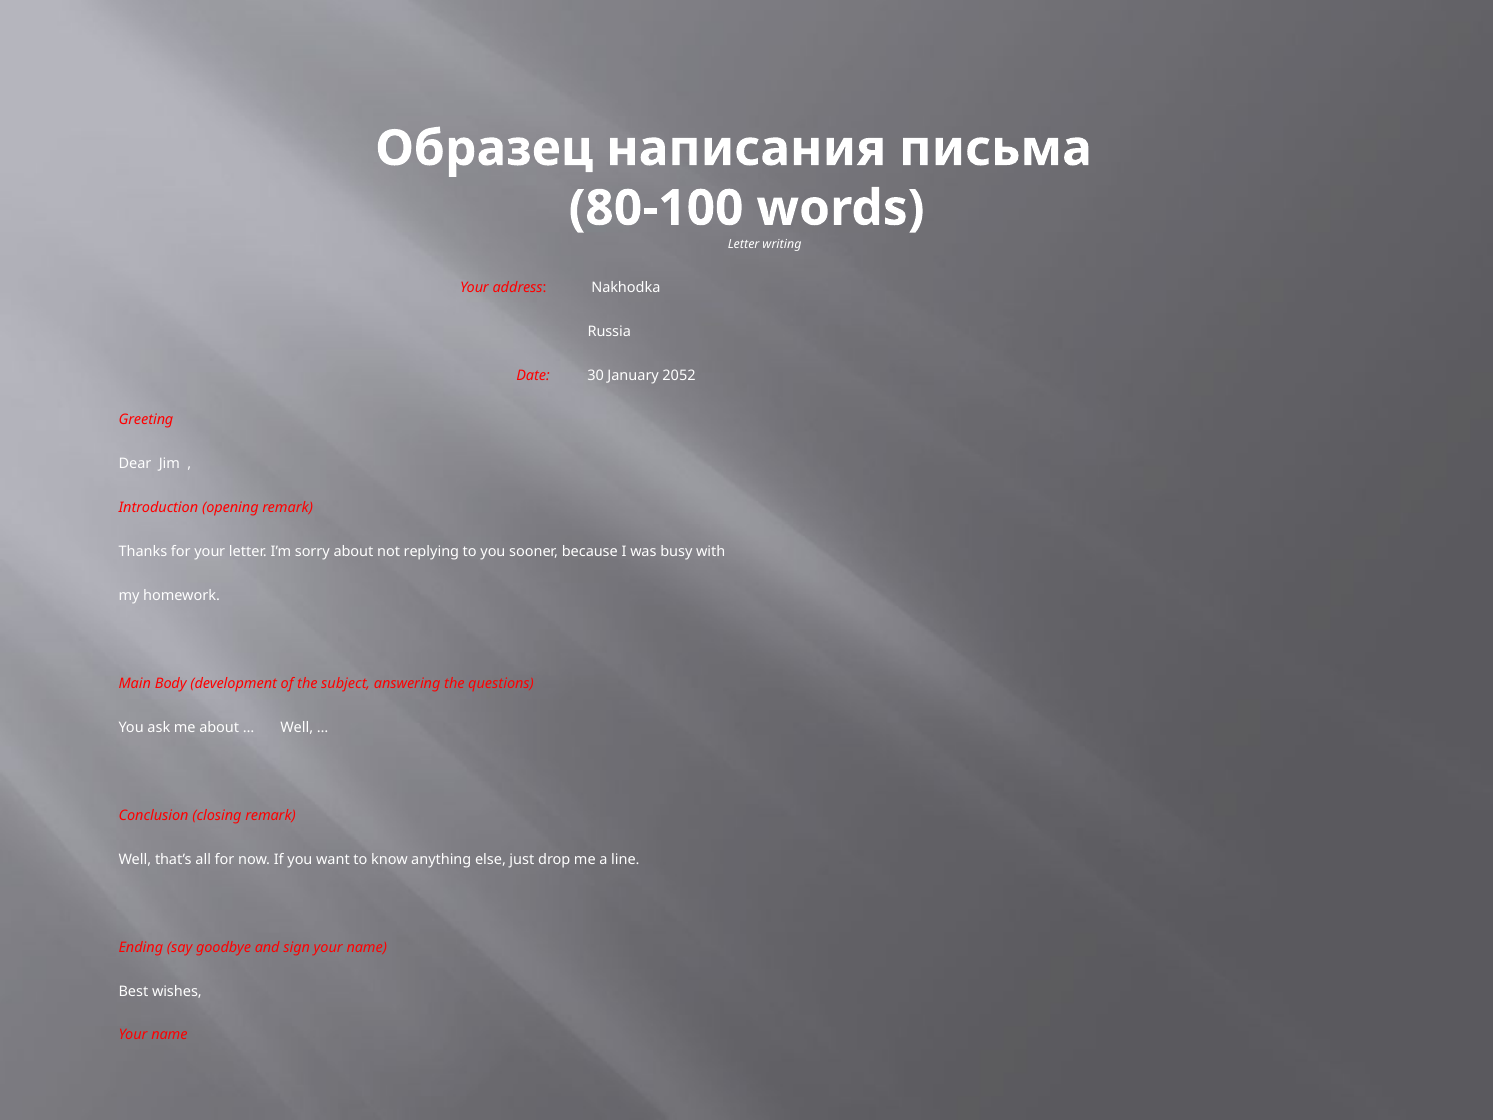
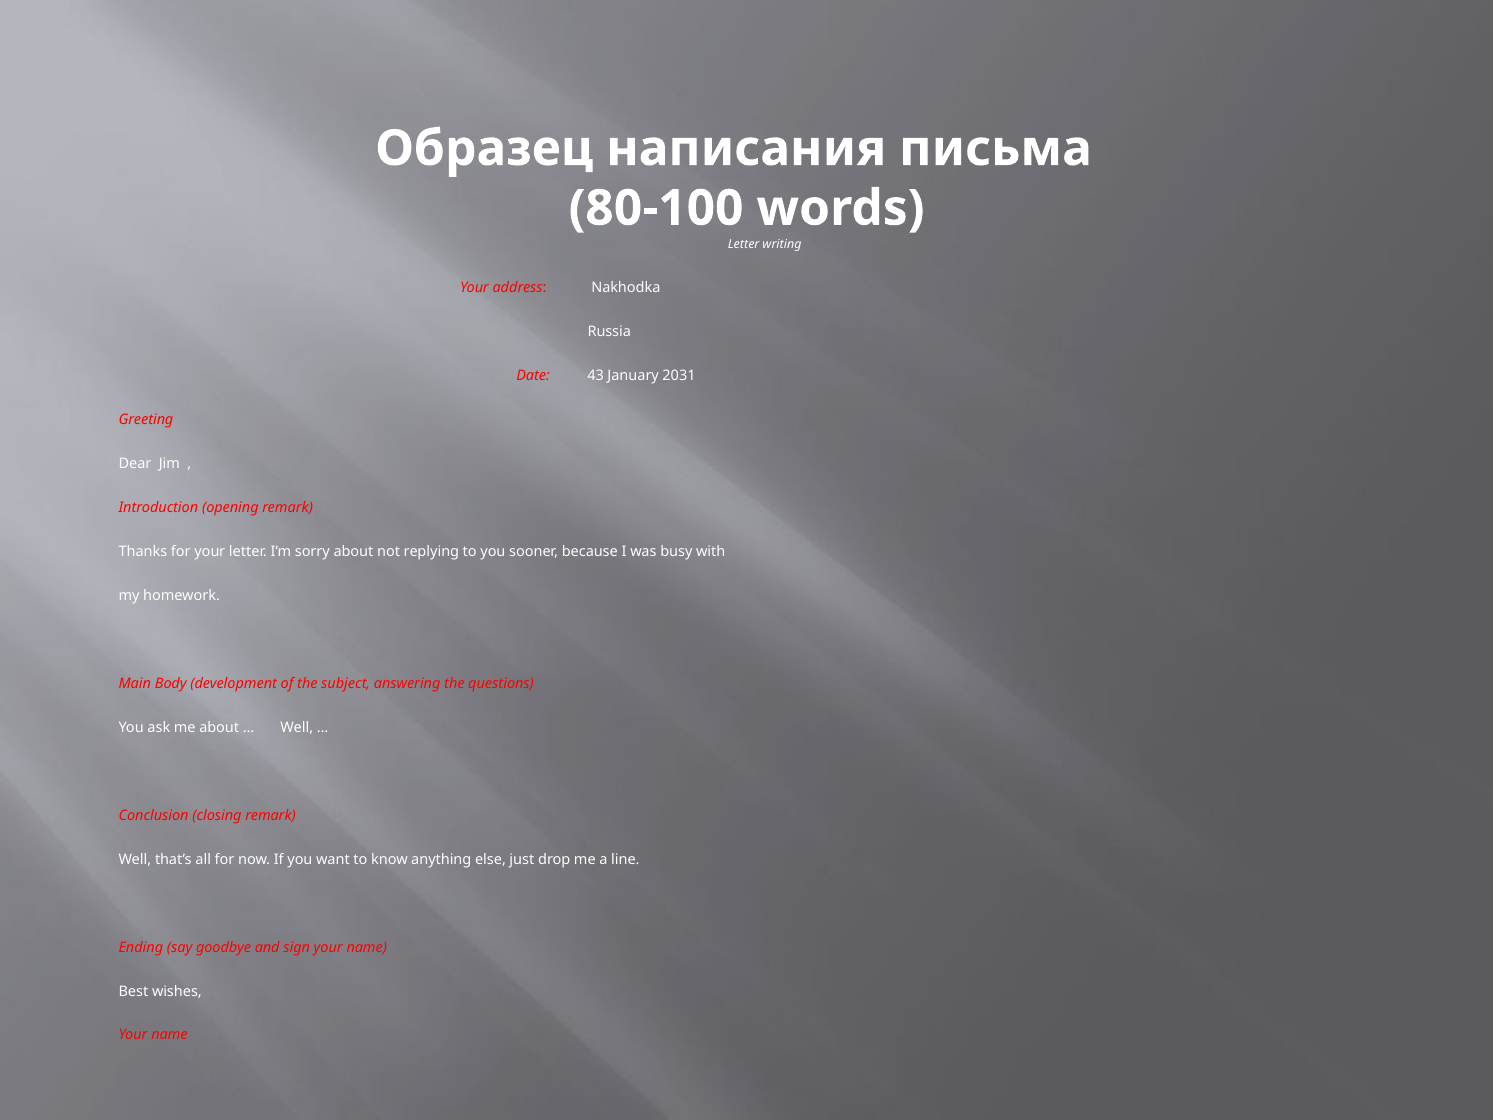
30: 30 -> 43 (596, 375)
2052: 2052 -> 2031 (679, 375)
